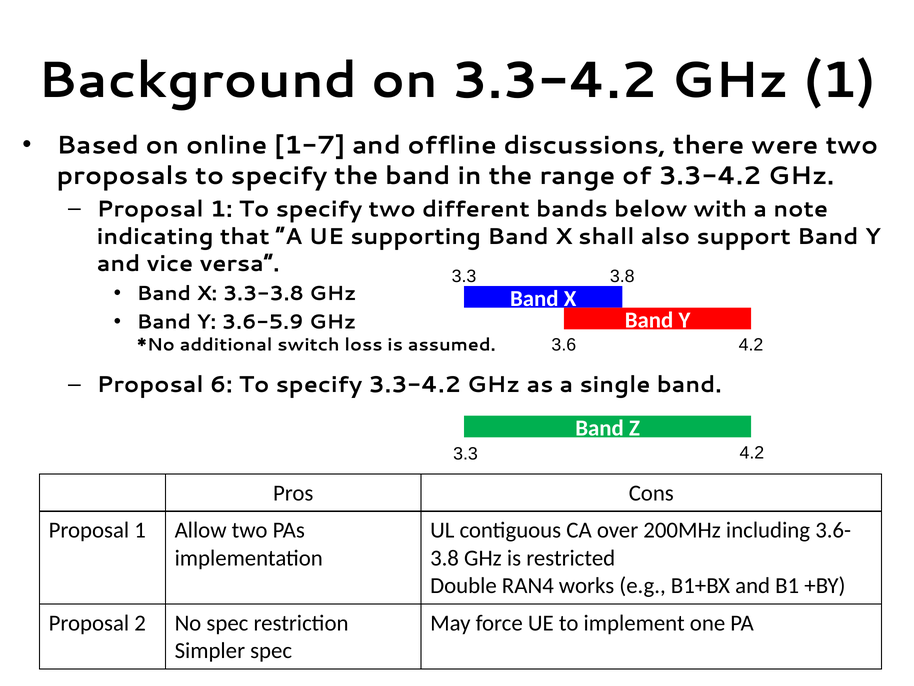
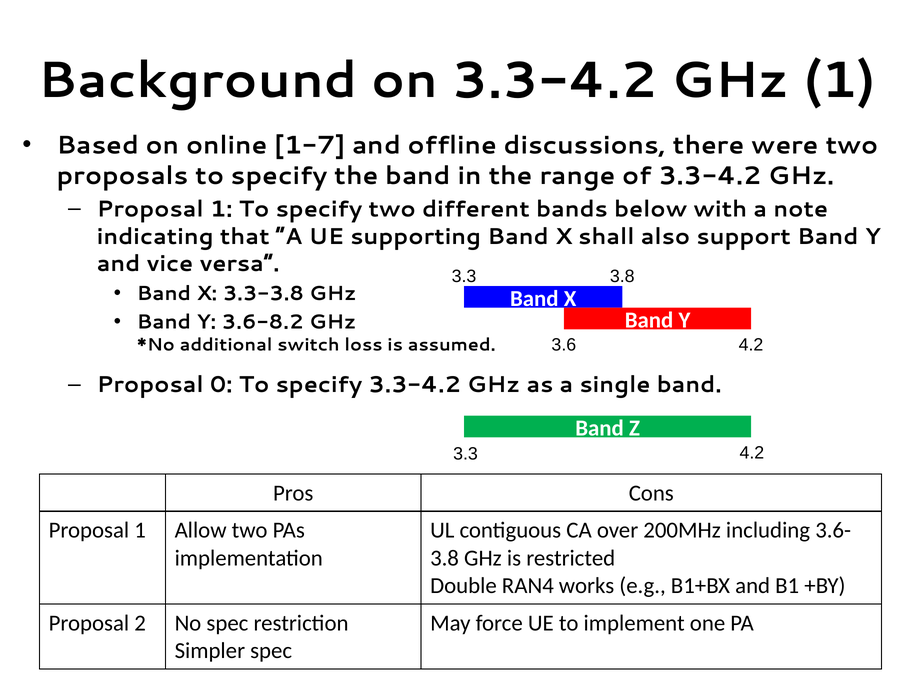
3.6-5.9: 3.6-5.9 -> 3.6-8.2 (263, 322)
6: 6 -> 0 (221, 385)
